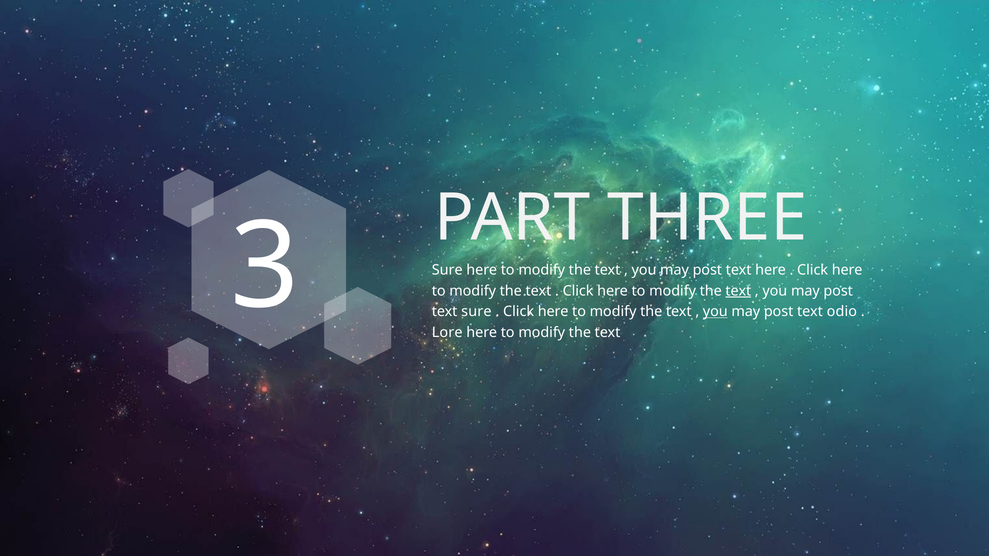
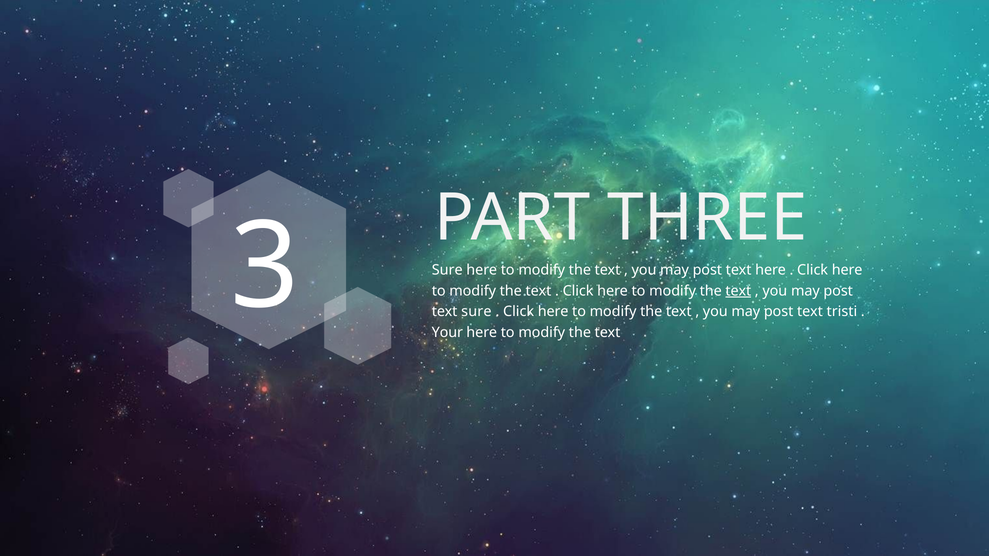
you underline: present -> none (715, 312)
odio: odio -> tristi (842, 312)
Lore: Lore -> Your (447, 332)
